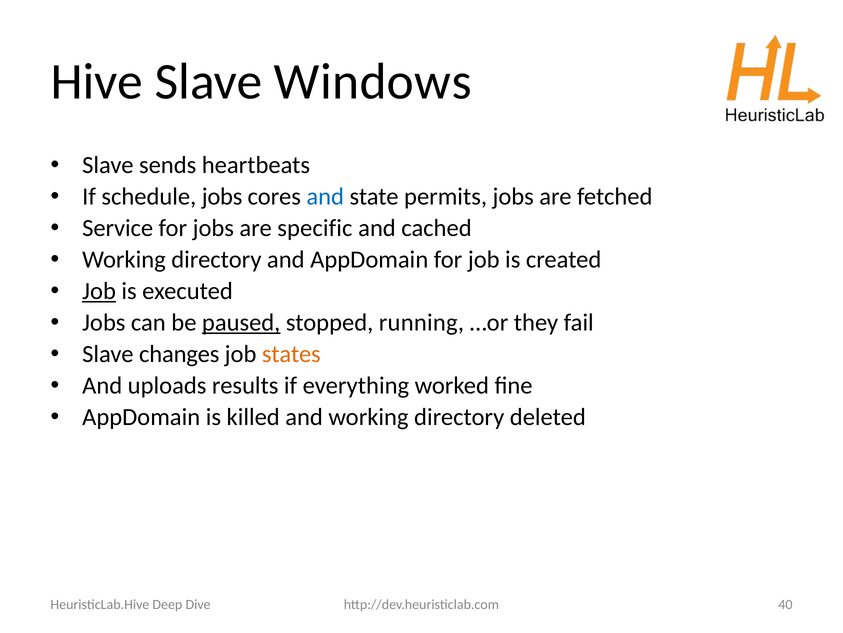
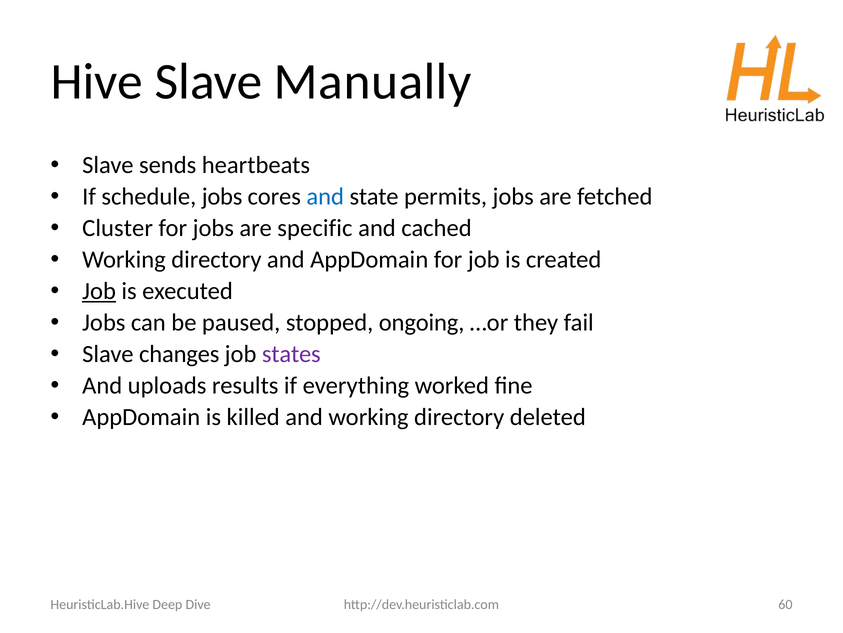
Windows: Windows -> Manually (373, 82)
Service: Service -> Cluster (118, 228)
paused underline: present -> none (241, 322)
running: running -> ongoing (422, 322)
states colour: orange -> purple (291, 354)
40: 40 -> 60 (785, 604)
